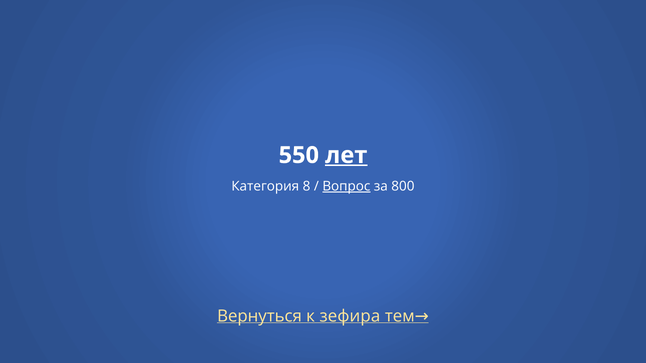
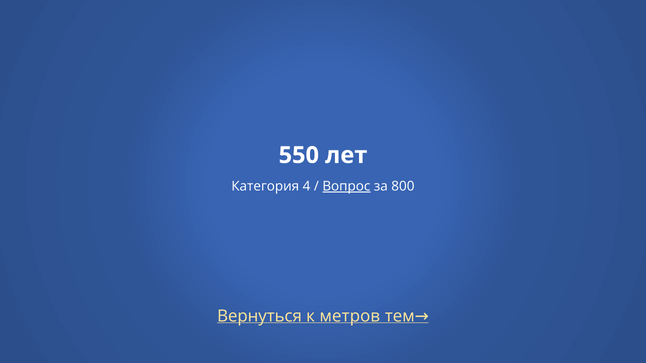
лет underline: present -> none (346, 155)
8: 8 -> 4 (307, 186)
зефира: зефира -> метров (350, 317)
